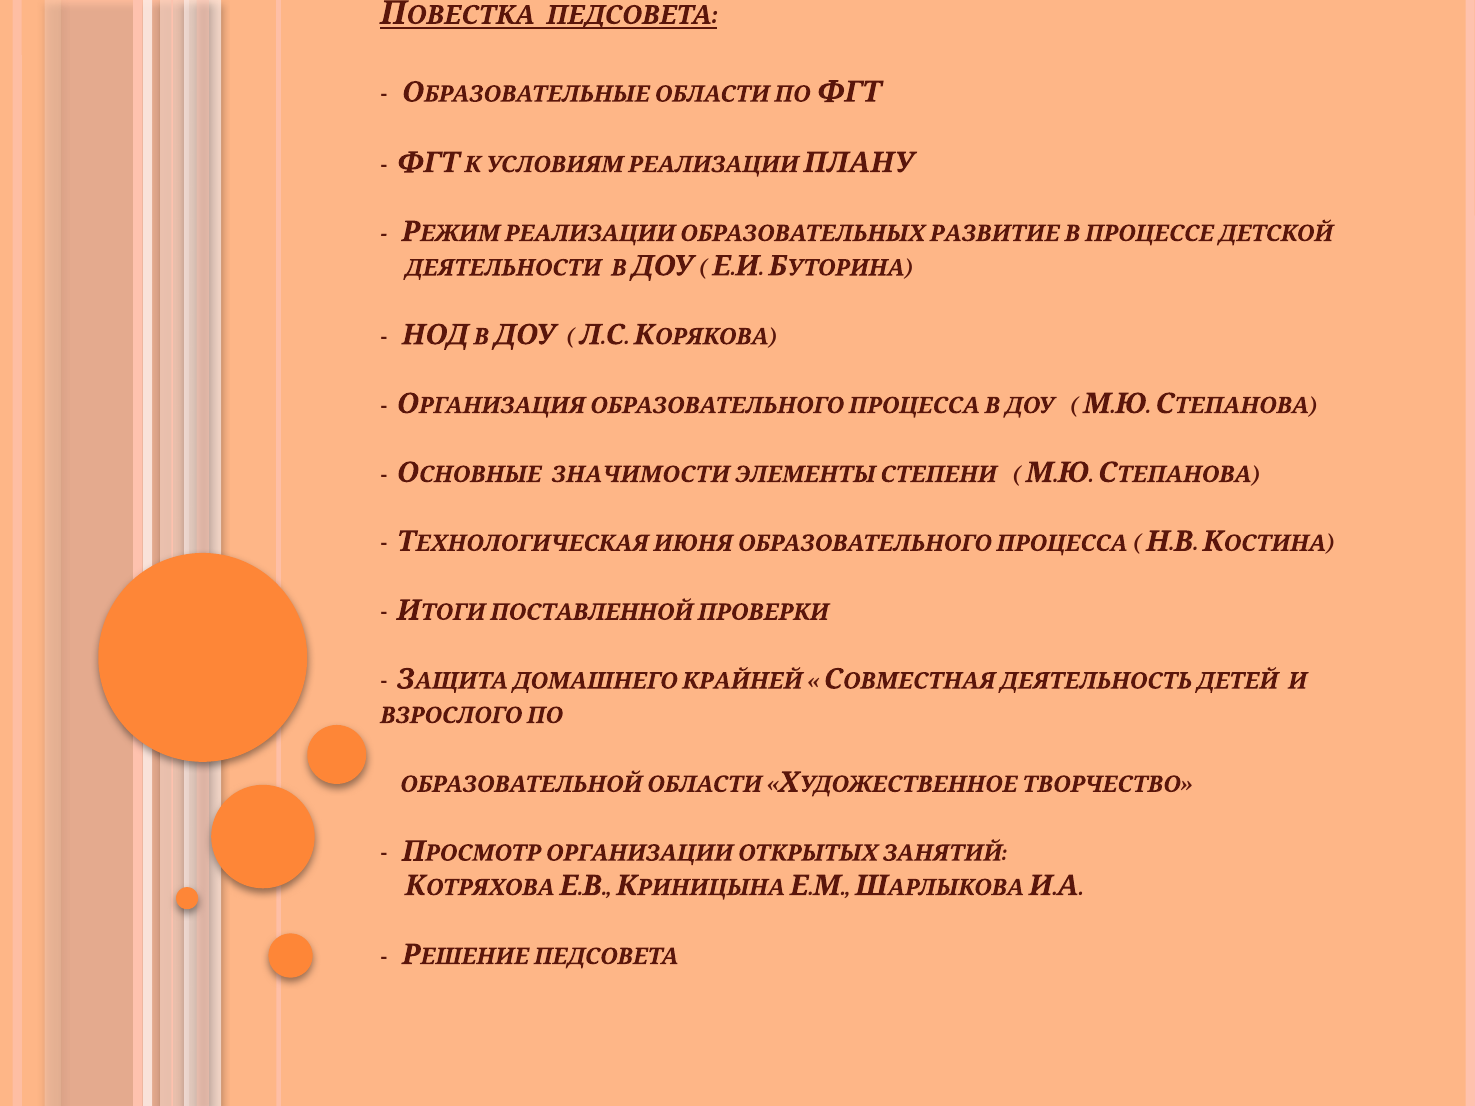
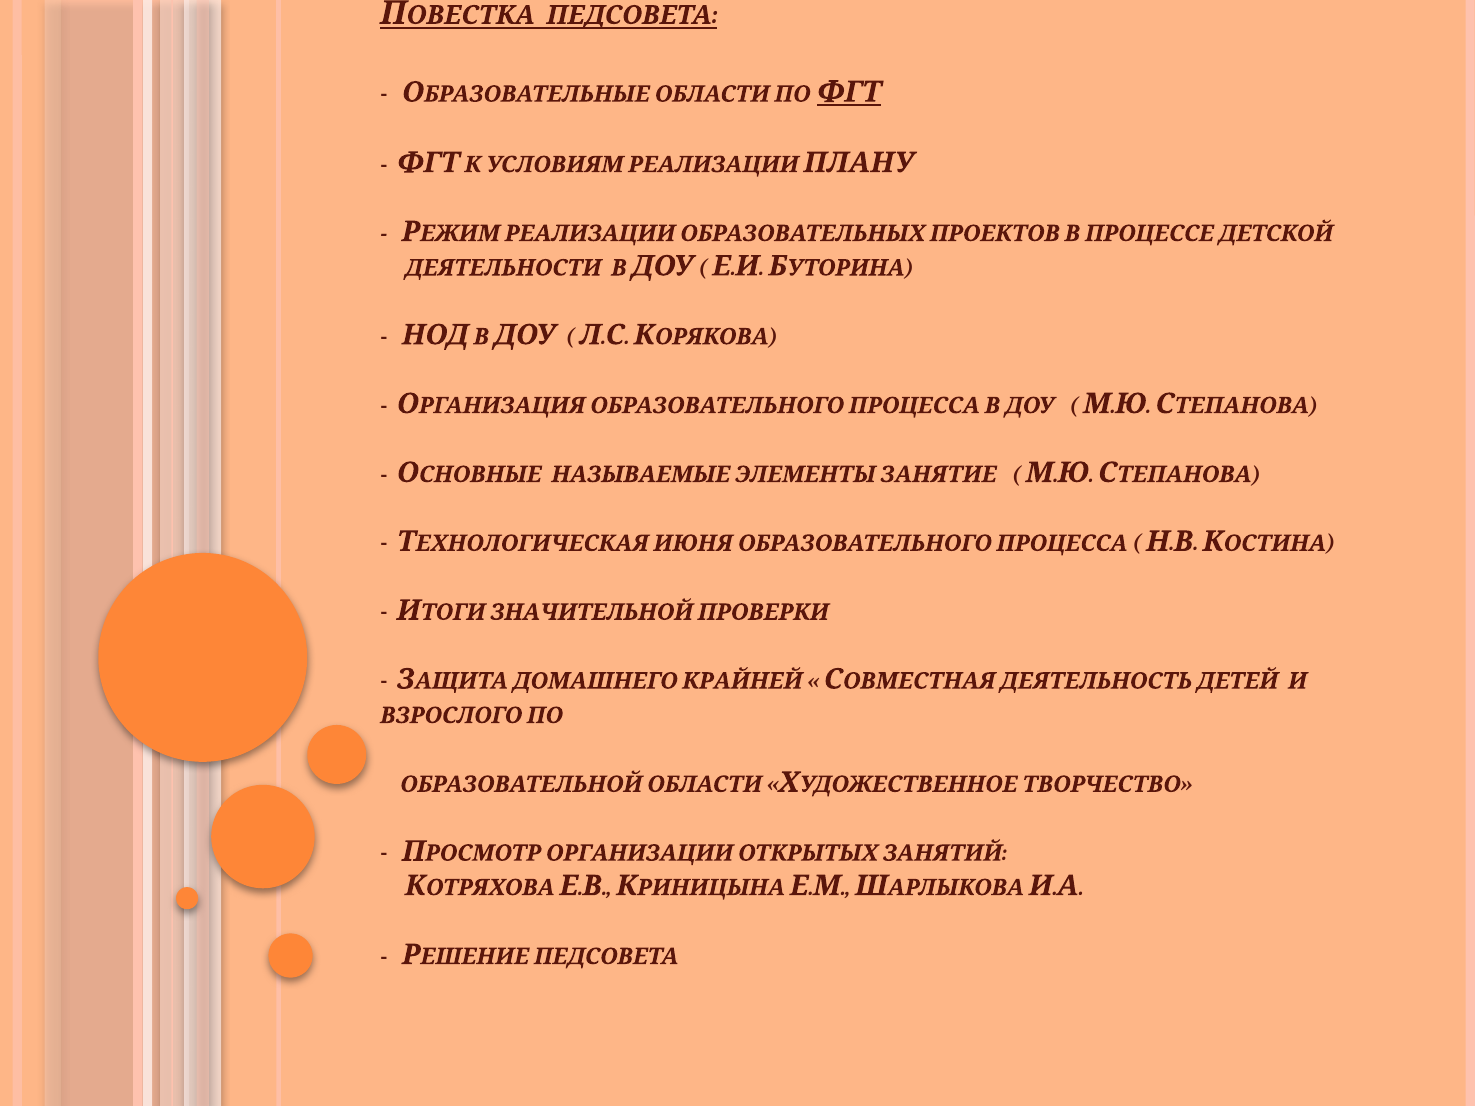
ФГТ underline: none -> present (849, 92)
РАЗВИТИЕ: РАЗВИТИЕ -> ПРОЕКТОВ (995, 234)
ЗНАЧИМОСТИ: ЗНАЧИМОСТИ -> НАЗЫВАЕМЫЕ (641, 475)
СТЕПЕНИ: СТЕПЕНИ -> ЗАНЯТИЕ (939, 475)
ПОСТАВЛЕННОЙ: ПОСТАВЛЕННОЙ -> ЗНАЧИТЕЛЬНОЙ (592, 612)
